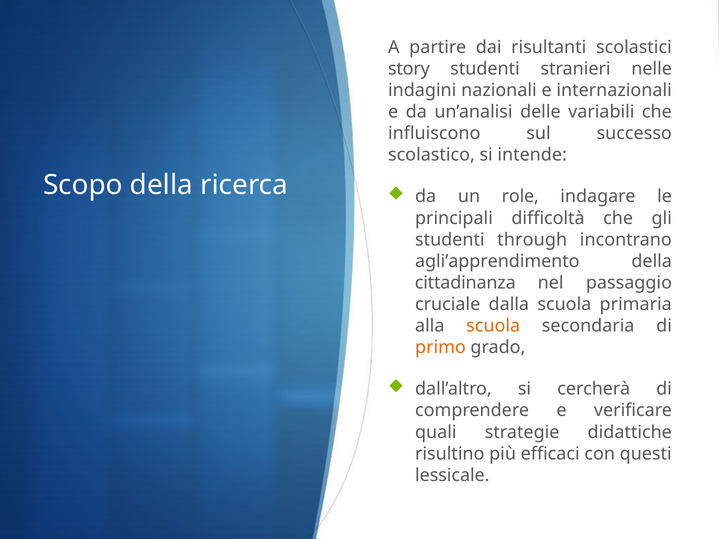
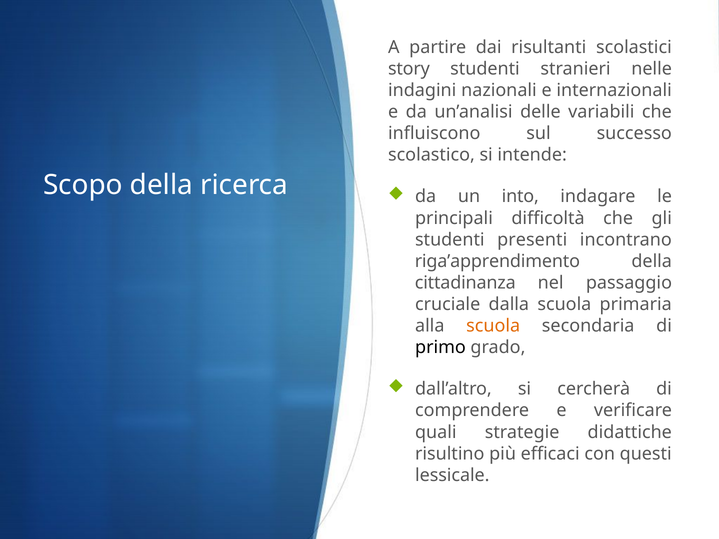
role: role -> into (520, 197)
through: through -> presenti (532, 240)
agli’apprendimento: agli’apprendimento -> riga’apprendimento (497, 261)
primo colour: orange -> black (440, 348)
